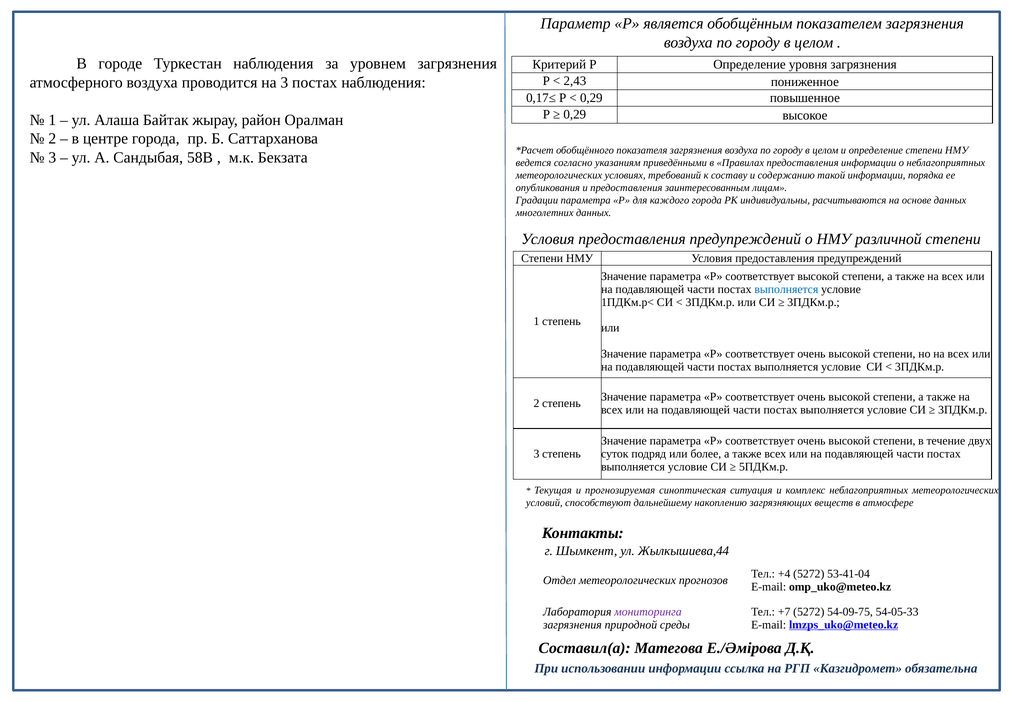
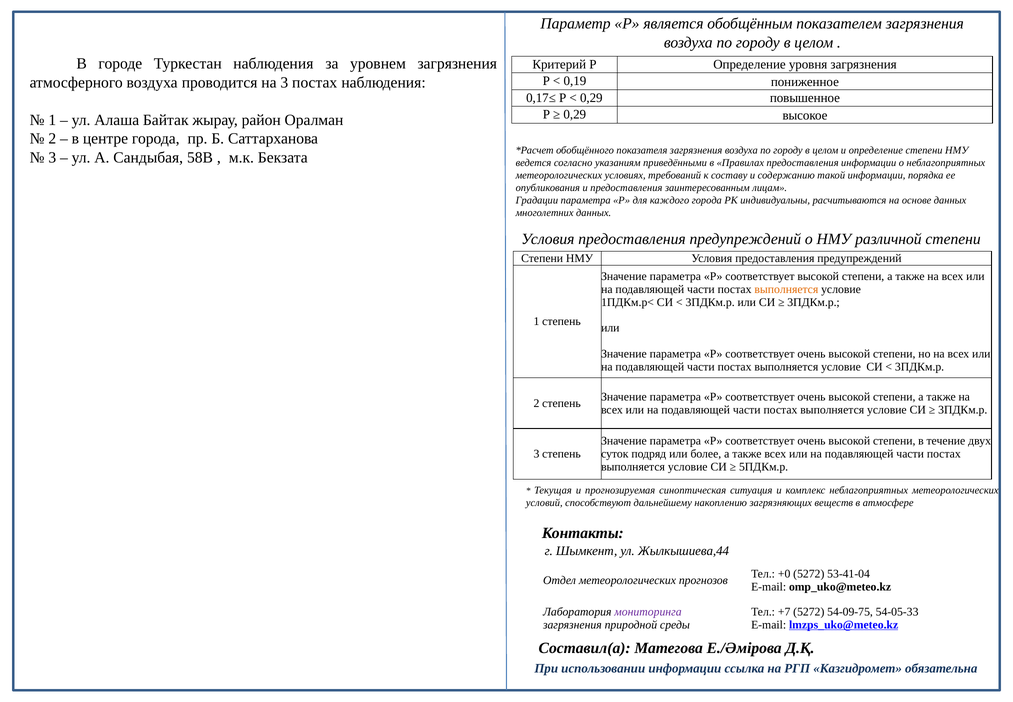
2,43: 2,43 -> 0,19 (575, 81)
выполняется colour: blue -> orange (786, 289)
+4: +4 -> +0 (784, 574)
